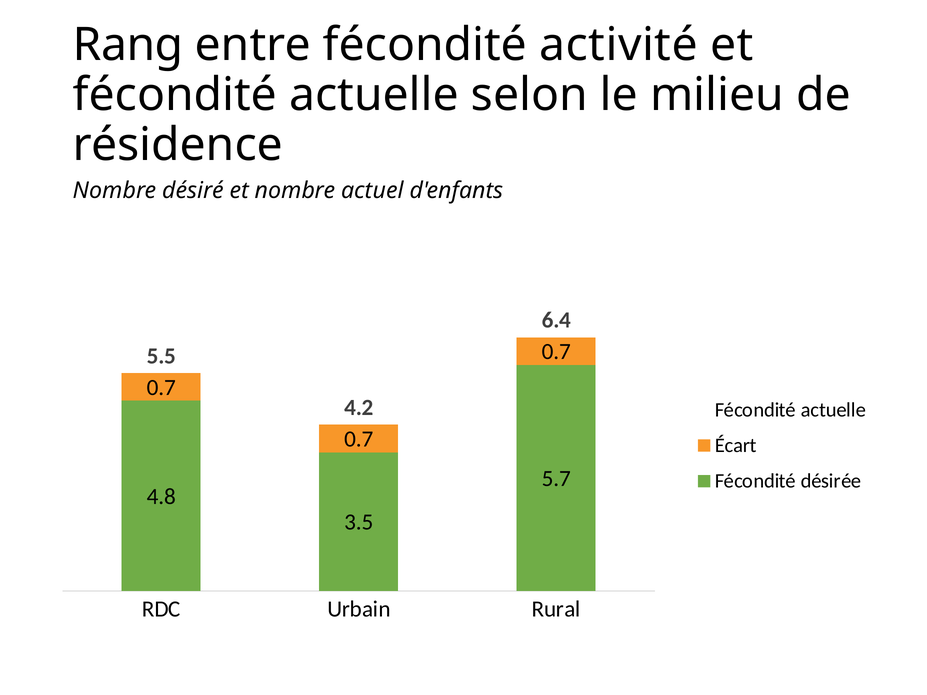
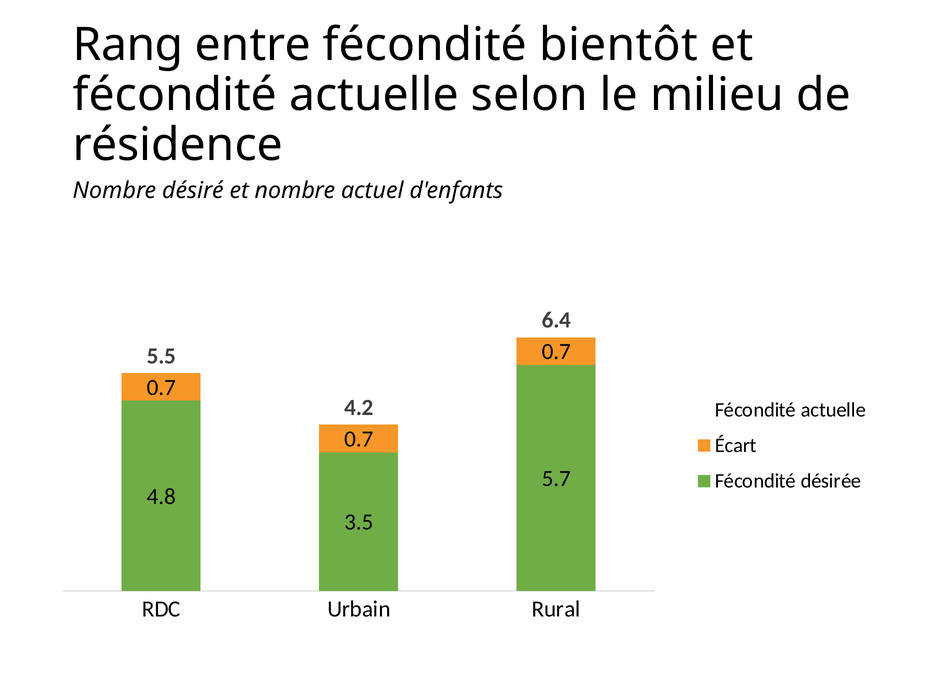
activité: activité -> bientôt (619, 45)
